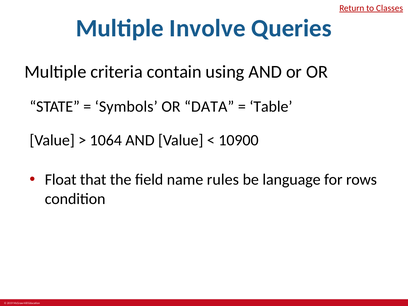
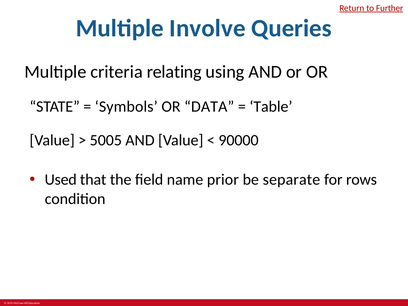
Classes: Classes -> Further (390, 8)
contain: contain -> relating (174, 72)
1064: 1064 -> 5005 (106, 140)
10900: 10900 -> 90000 (238, 140)
Float: Float -> Used (61, 180)
rules: rules -> prior (223, 180)
language: language -> separate (291, 180)
